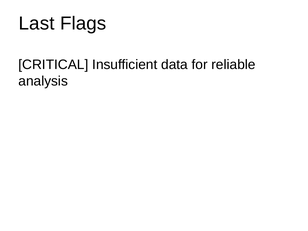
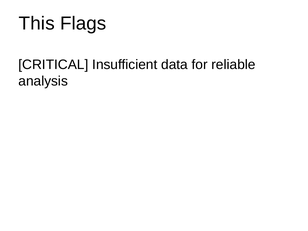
Last: Last -> This (37, 23)
